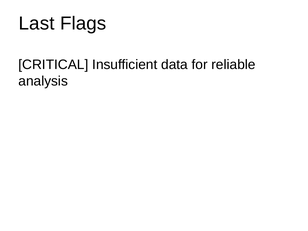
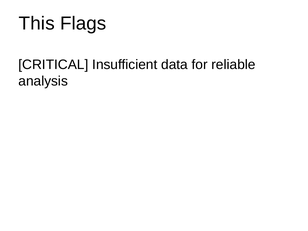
Last: Last -> This (37, 23)
